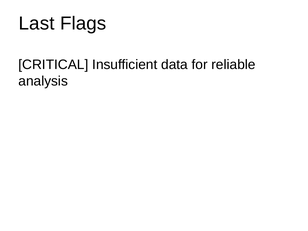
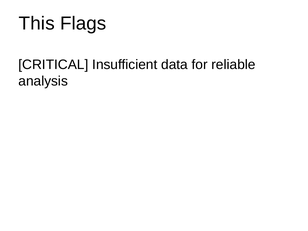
Last: Last -> This (37, 23)
